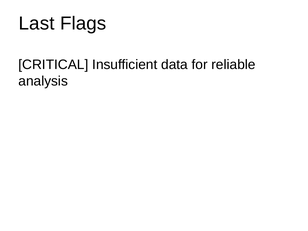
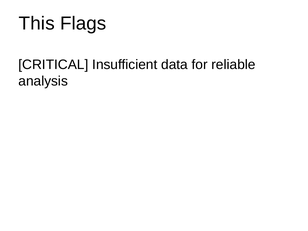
Last: Last -> This (37, 23)
